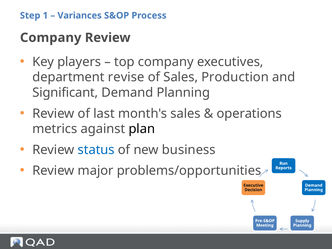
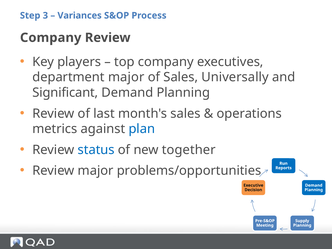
1: 1 -> 3 (45, 16)
department revise: revise -> major (126, 77)
Production: Production -> Universally (235, 77)
plan colour: black -> blue (142, 129)
business: business -> together (189, 150)
